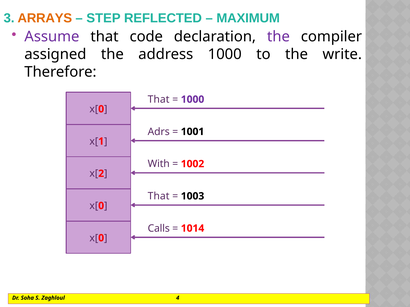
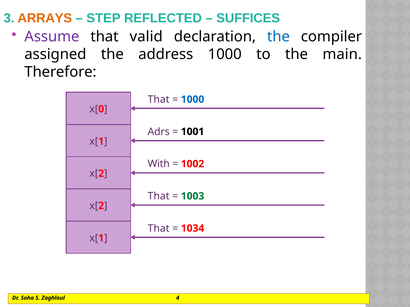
MAXIMUM: MAXIMUM -> SUFFICES (248, 18)
code: code -> valid (146, 37)
the colour: purple -> blue (278, 37)
write: write -> main (342, 54)
1000 colour: purple -> blue (193, 100)
1003 colour: black -> green (193, 196)
0: 0 -> 2 (101, 206)
Calls: Calls -> That (159, 229)
1014: 1014 -> 1034 (193, 229)
0: 0 -> 1 (101, 238)
